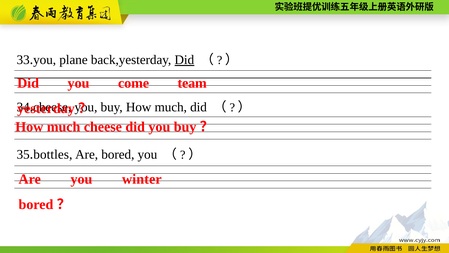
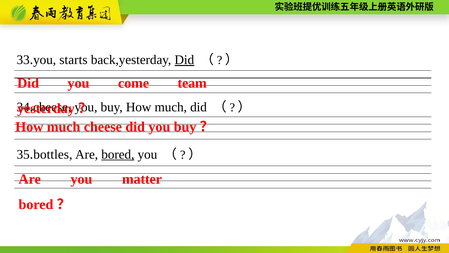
plane: plane -> starts (73, 60)
bored underline: none -> present (118, 154)
winter: winter -> matter (142, 179)
